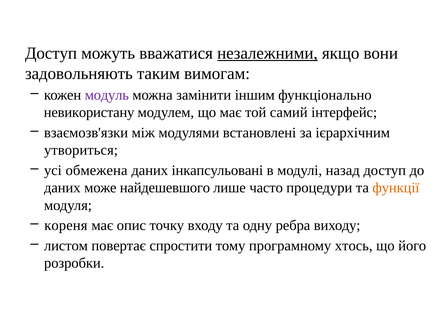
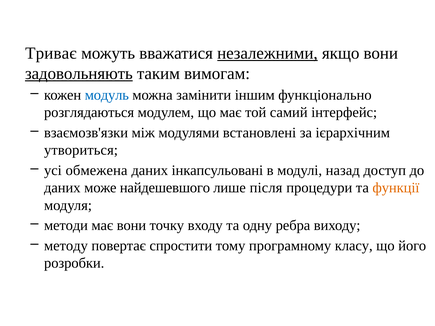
Доступ: Доступ -> Триває (51, 53)
задовольняють underline: none -> present (79, 74)
модуль colour: purple -> blue (107, 95)
невикористану: невикористану -> розглядаються (89, 113)
часто: часто -> після (266, 188)
кореня: кореня -> методи (66, 226)
має опис: опис -> вони (131, 226)
листом: листом -> методу (66, 246)
хтось: хтось -> класу (354, 246)
